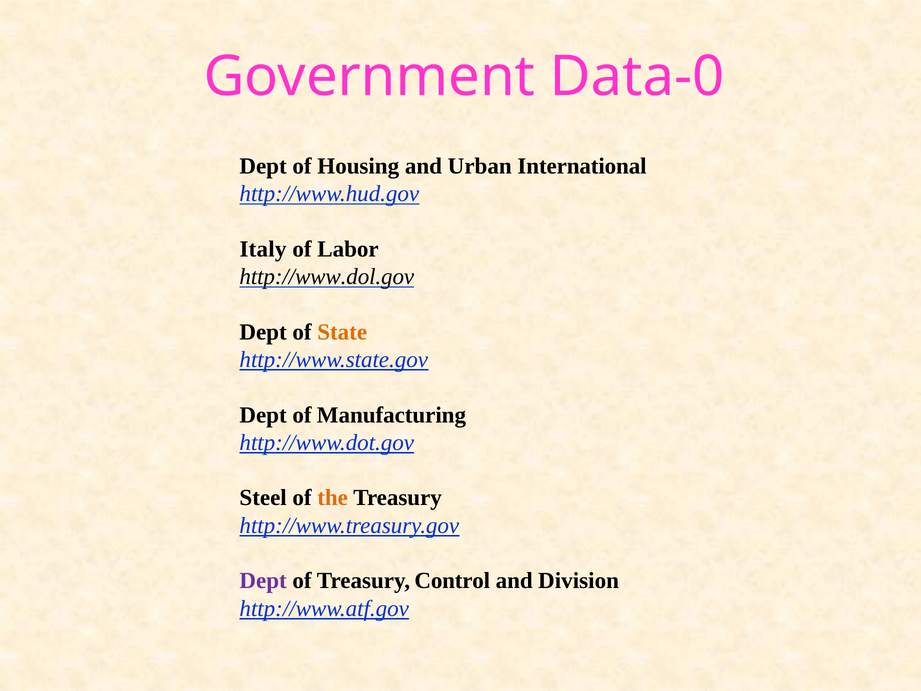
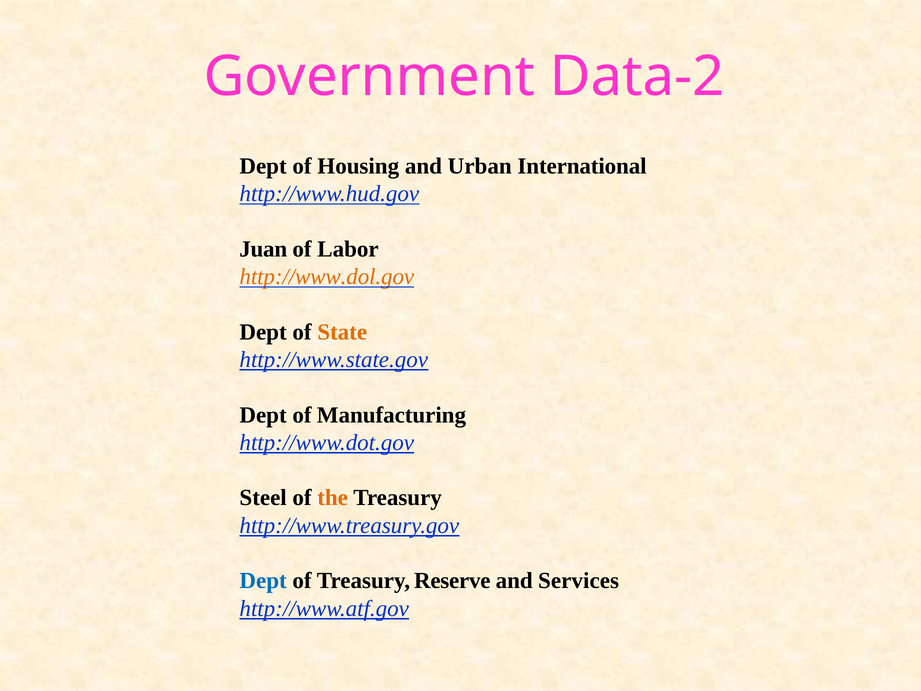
Data-0: Data-0 -> Data-2 (637, 77)
Italy: Italy -> Juan (263, 249)
http://www.dol.gov colour: black -> orange (327, 277)
Dept colour: purple -> blue (263, 581)
Control: Control -> Reserve (452, 581)
Division: Division -> Services (579, 581)
